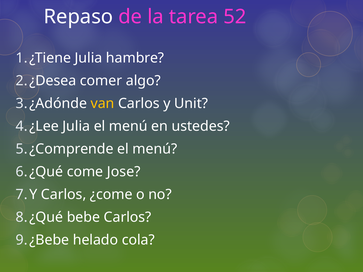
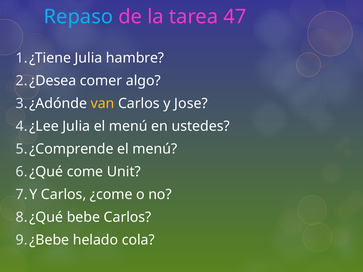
Repaso colour: white -> light blue (78, 17)
52: 52 -> 47 (235, 17)
Unit: Unit -> Jose (191, 104)
Jose: Jose -> Unit (124, 172)
